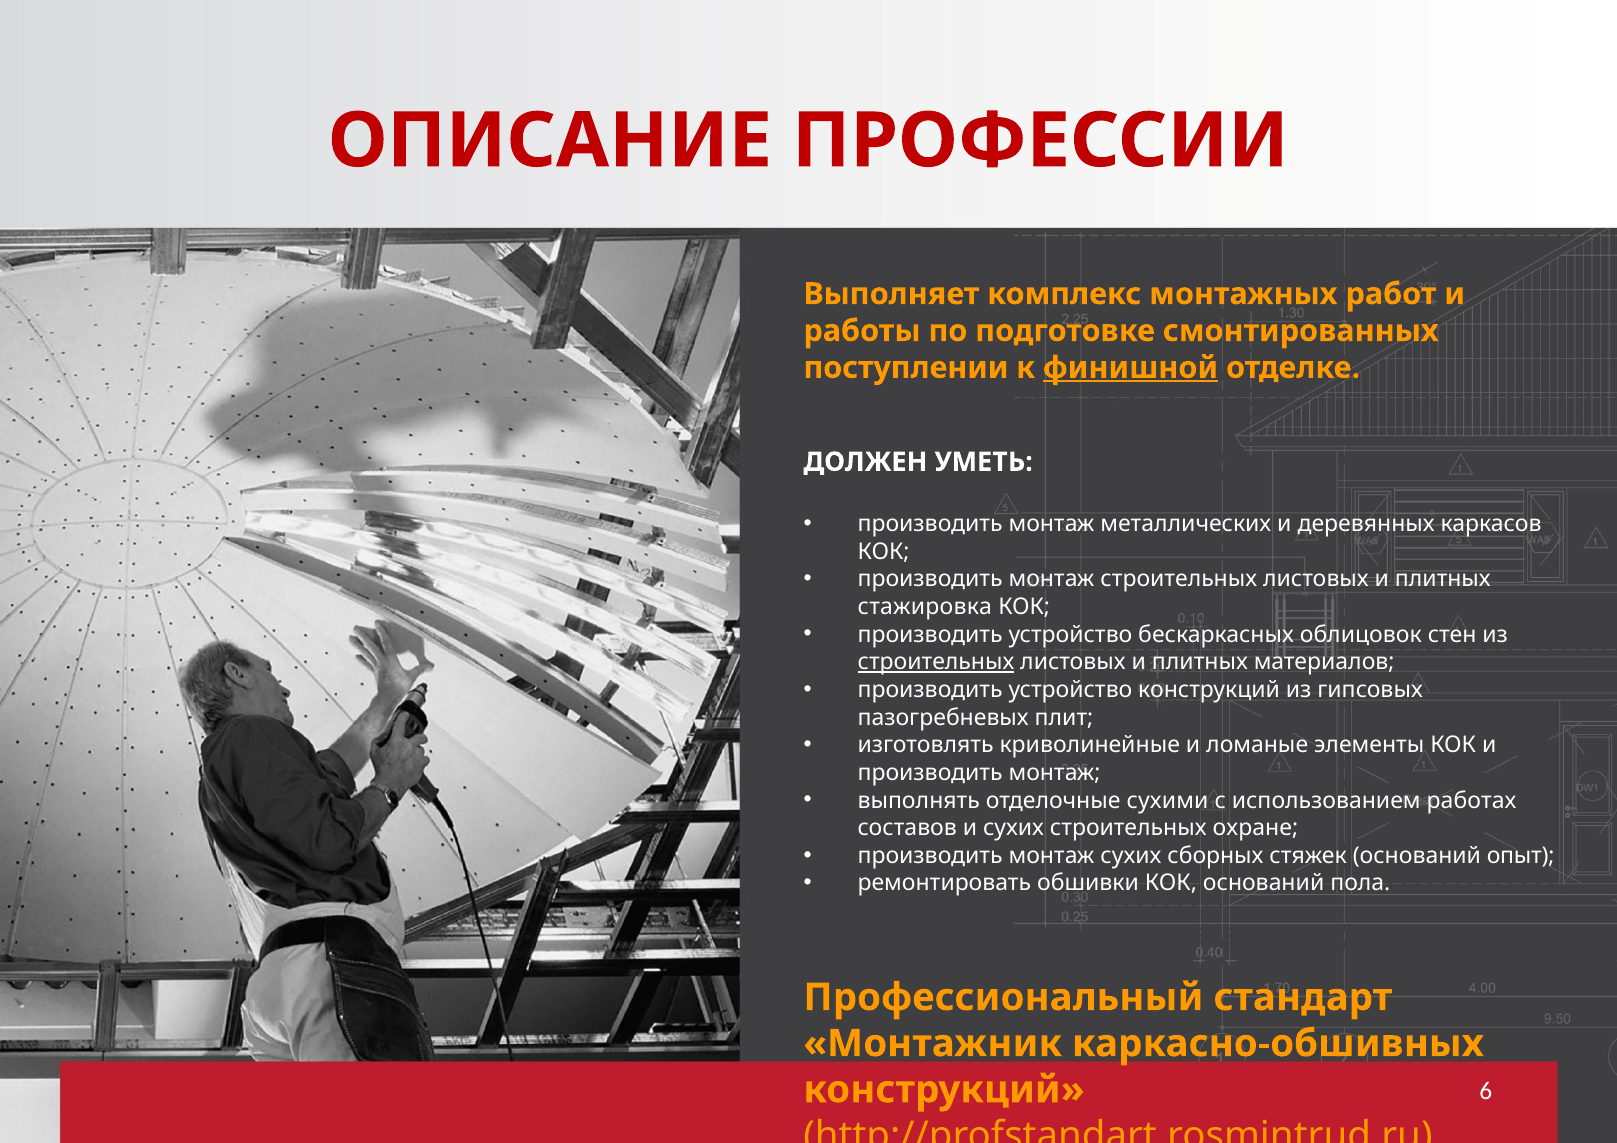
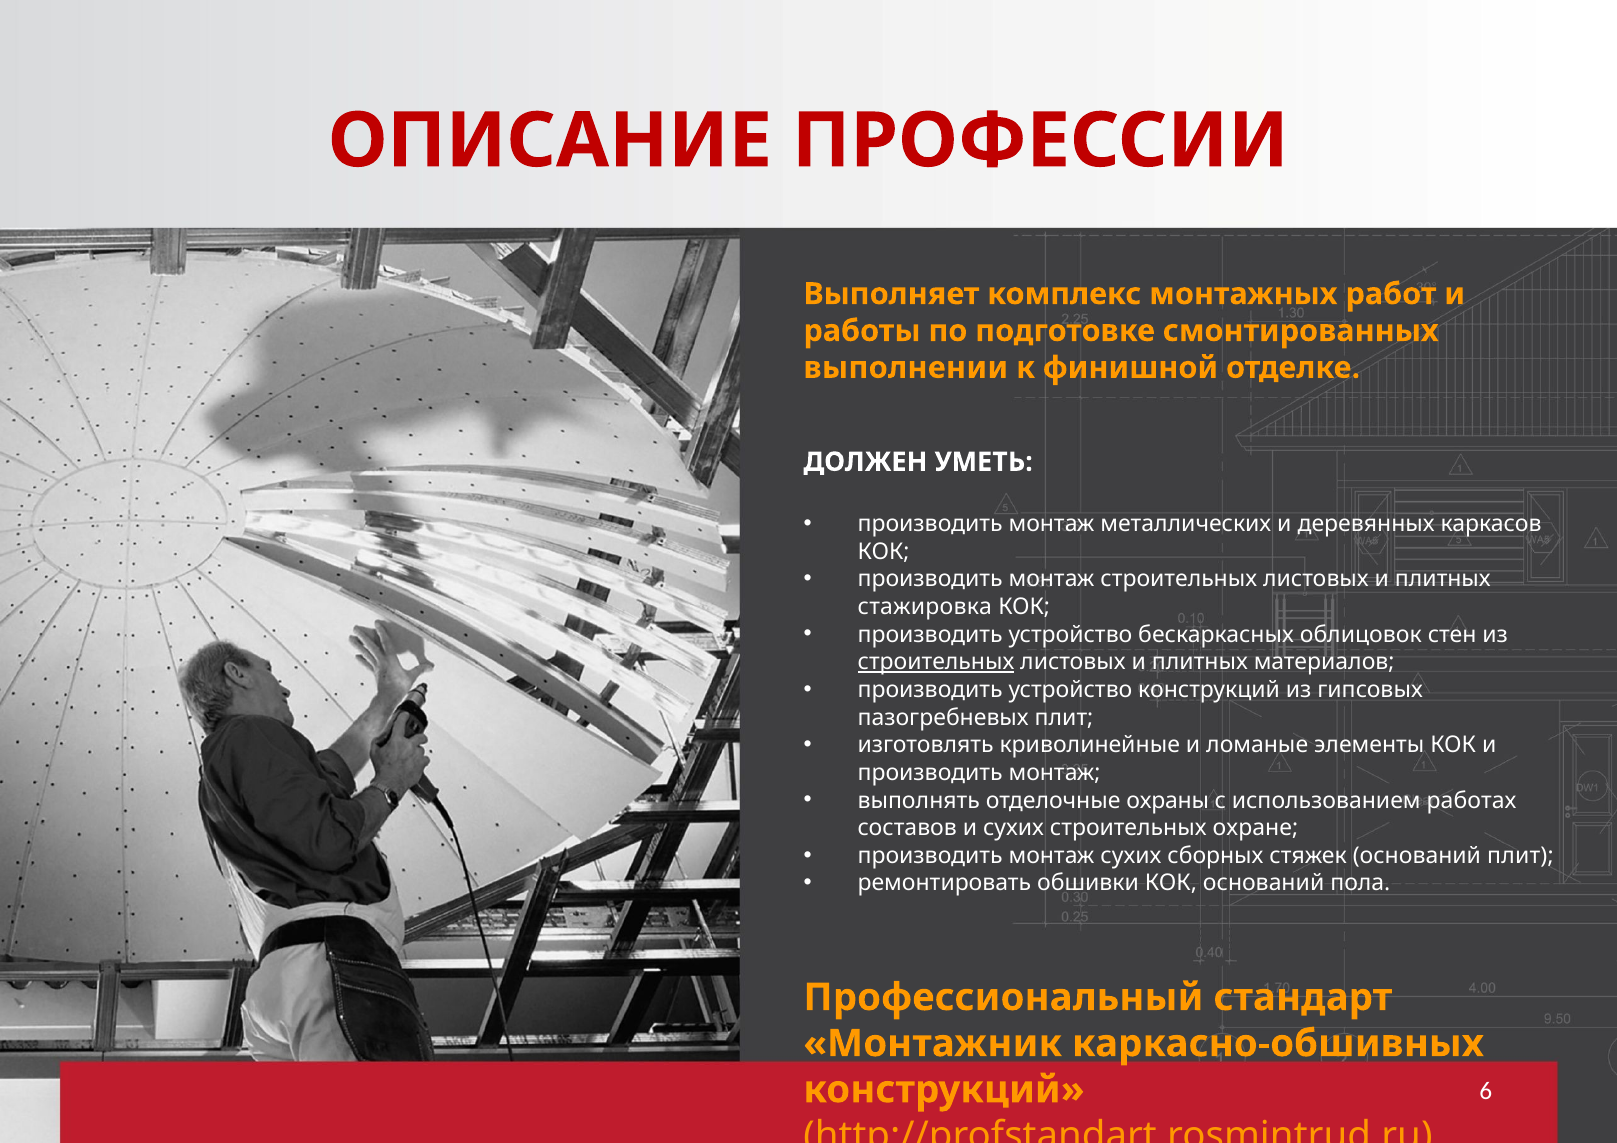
поступлении: поступлении -> выполнении (906, 368)
финишной underline: present -> none (1130, 368)
сухими: сухими -> охраны (1168, 801)
оснований опыт: опыт -> плит (1520, 856)
